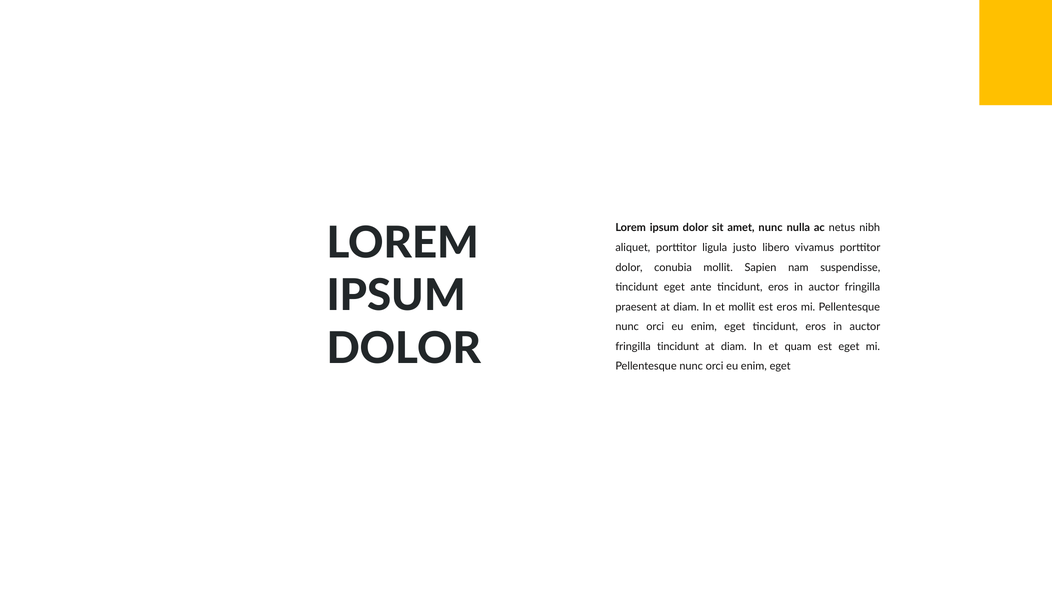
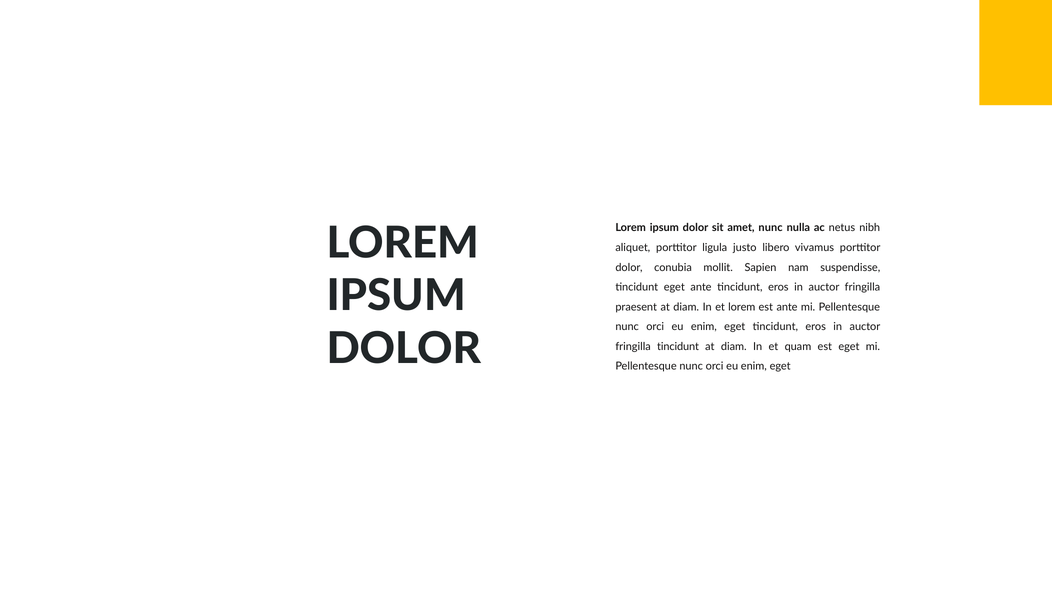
et mollit: mollit -> lorem (742, 307)
est eros: eros -> ante (787, 307)
